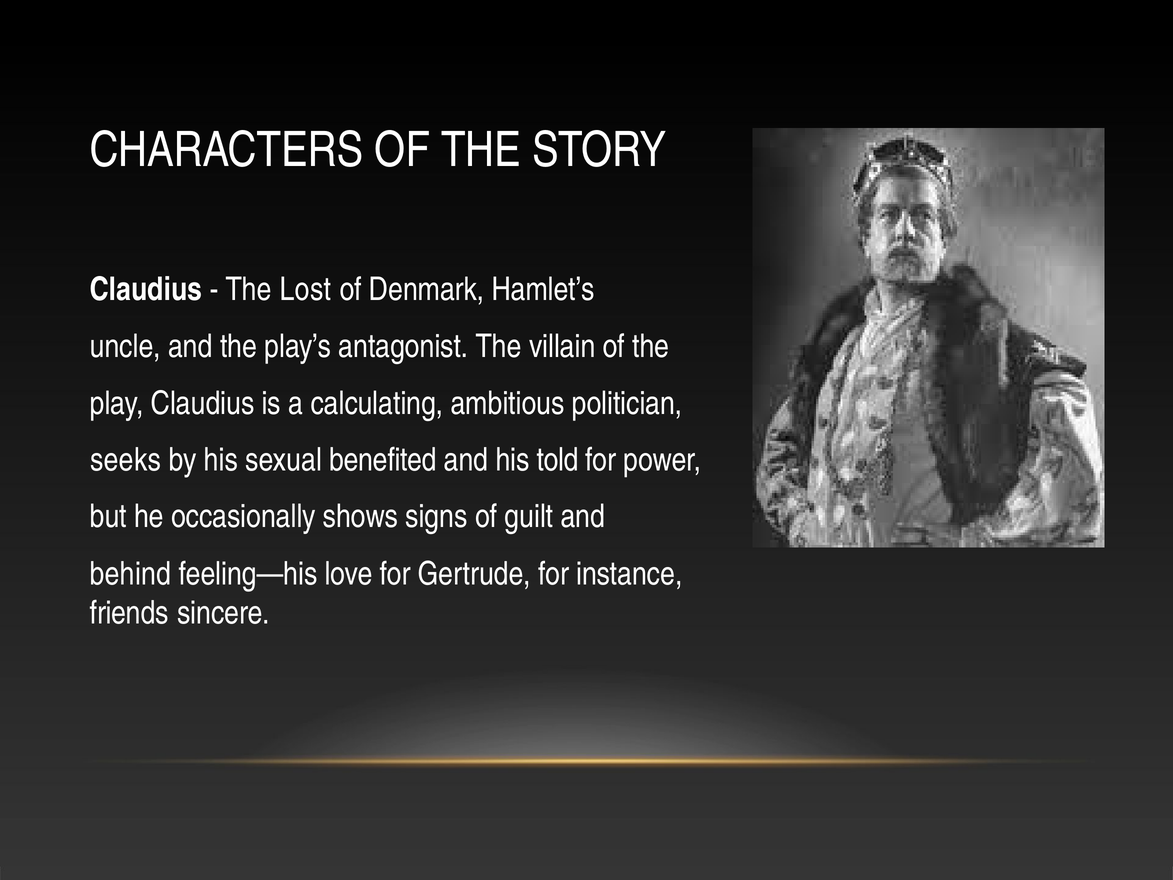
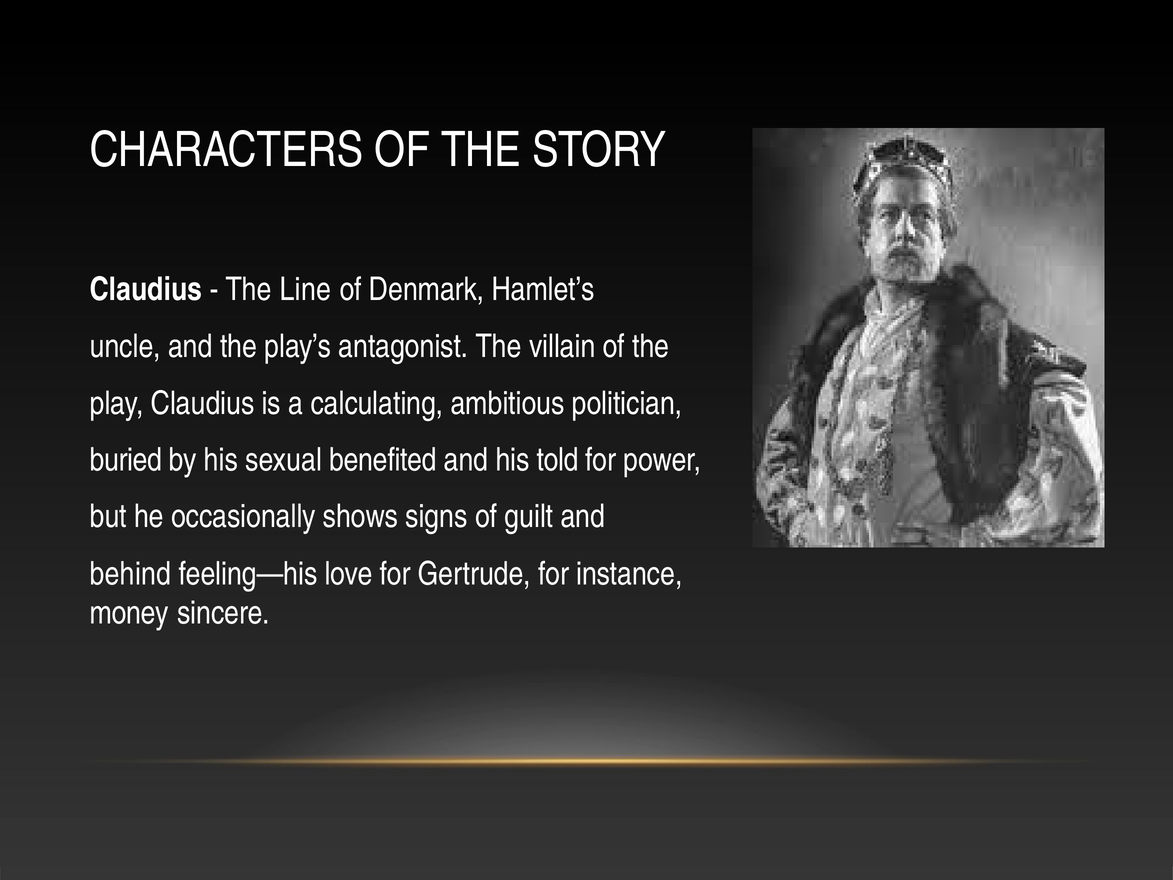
Lost: Lost -> Line (305, 290)
seeks: seeks -> buried (126, 460)
friends: friends -> money (129, 613)
